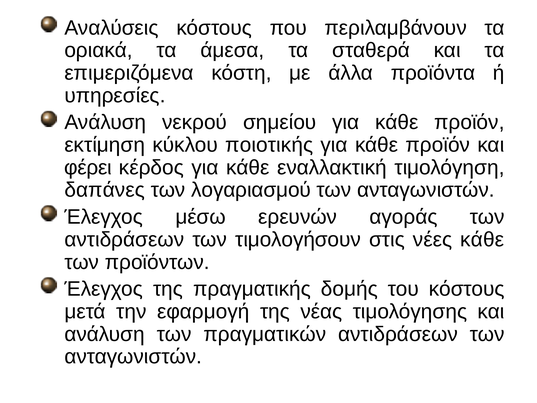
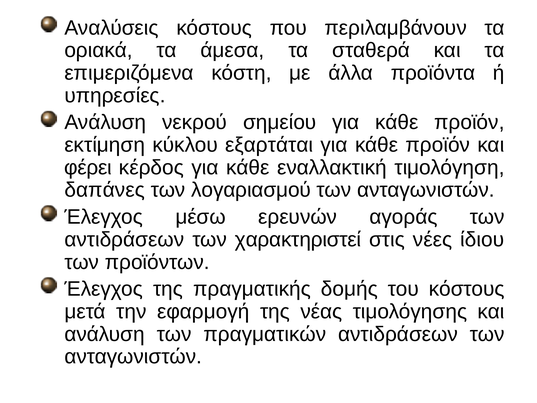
ποιοτικής: ποιοτικής -> εξαρτάται (269, 145)
τιμολογήσουν: τιμολογήσουν -> χαρακτηριστεί (298, 239)
νέες κάθε: κάθε -> ίδιου (482, 239)
